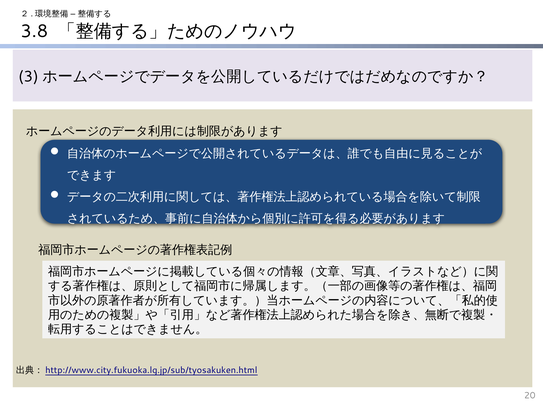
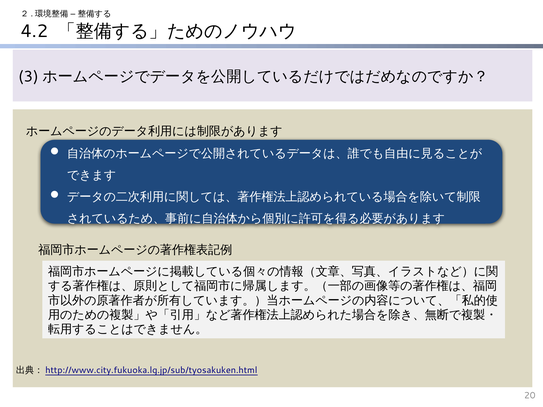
3.8: 3.8 -> 4.2 (34, 31)
